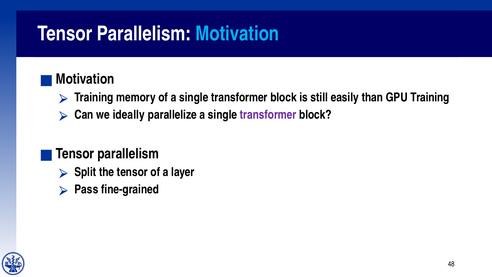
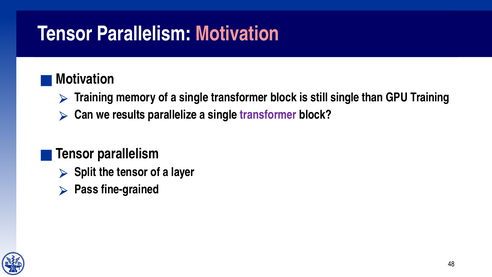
Motivation colour: light blue -> pink (237, 34)
still easily: easily -> single (345, 97)
ideally: ideally -> results (129, 115)
